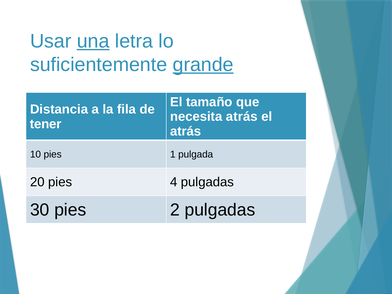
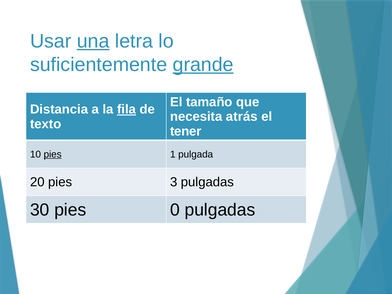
fila underline: none -> present (127, 109)
tener: tener -> texto (46, 124)
atrás: atrás -> tener (186, 131)
pies underline: none -> present (53, 154)
4: 4 -> 3 (174, 182)
2: 2 -> 0 (175, 210)
